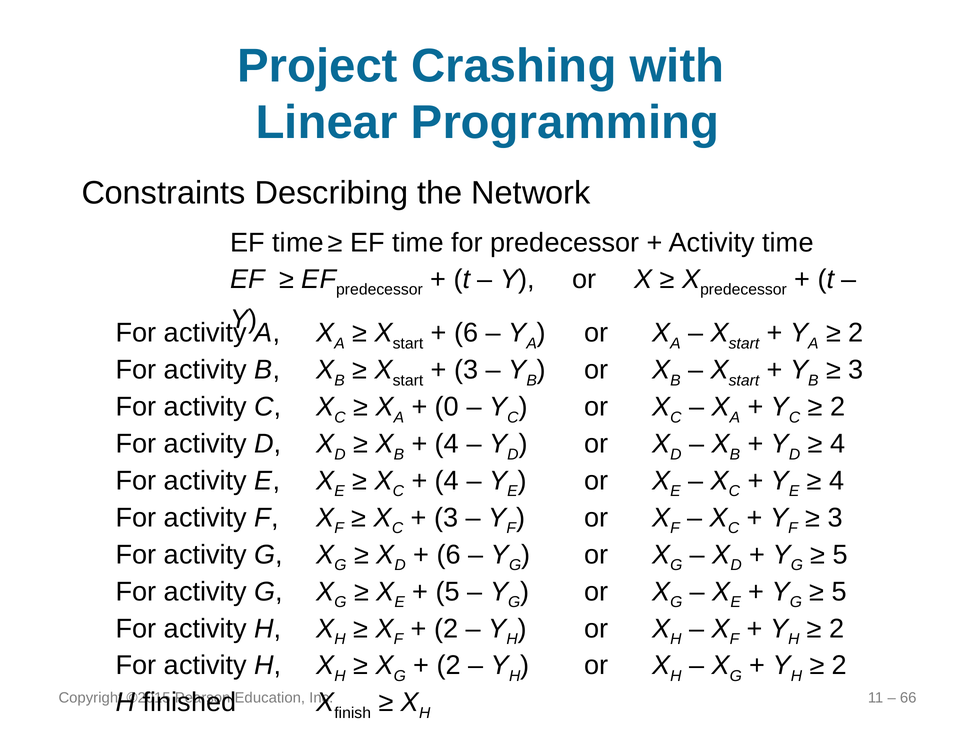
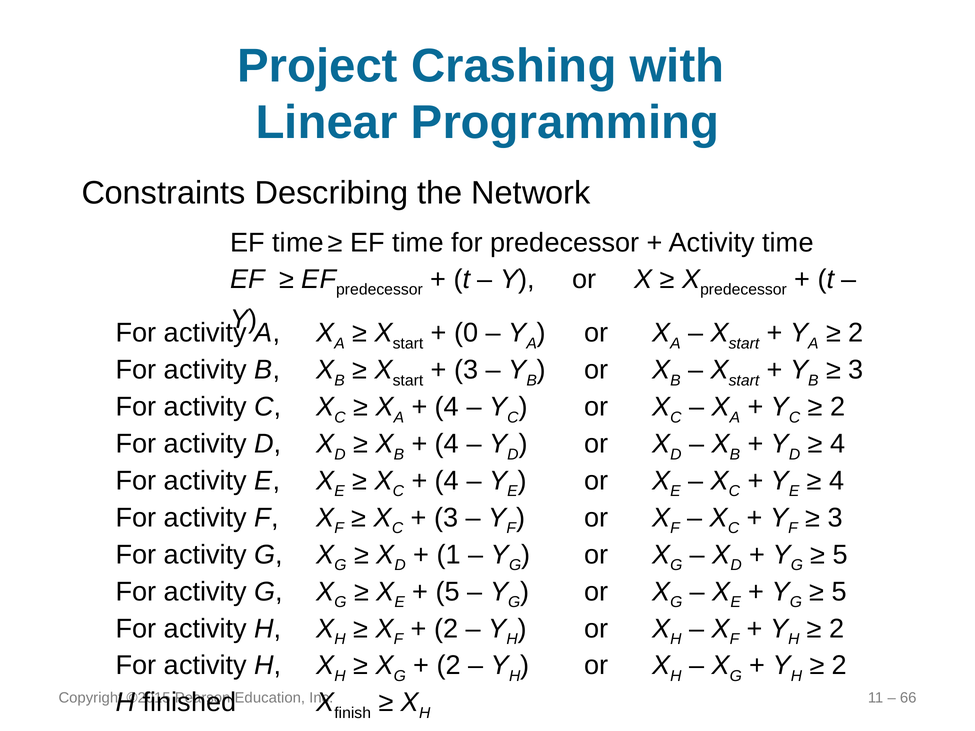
6: 6 -> 0 (466, 333)
0: 0 -> 4 (447, 407)
6: 6 -> 1 (449, 555)
